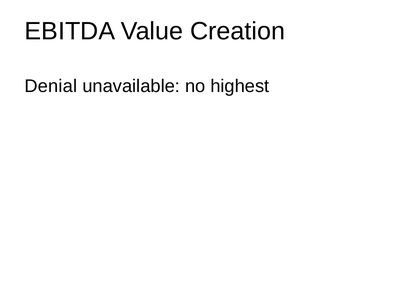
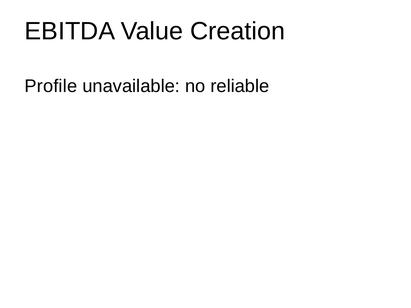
Denial: Denial -> Profile (51, 86)
highest: highest -> reliable (240, 86)
